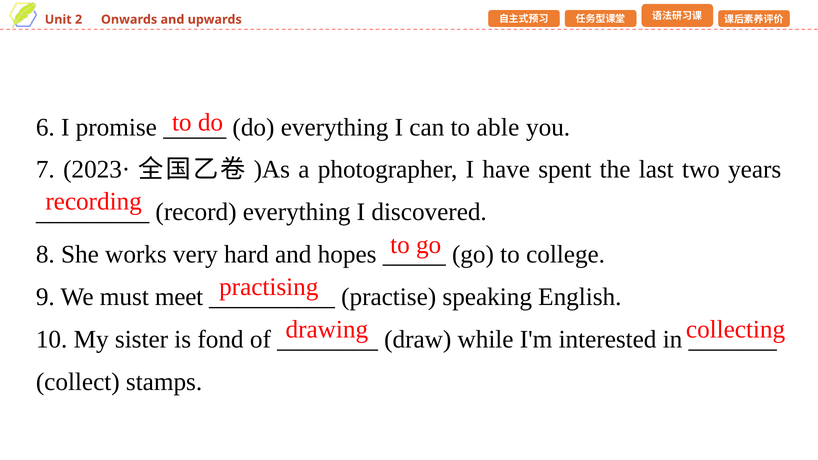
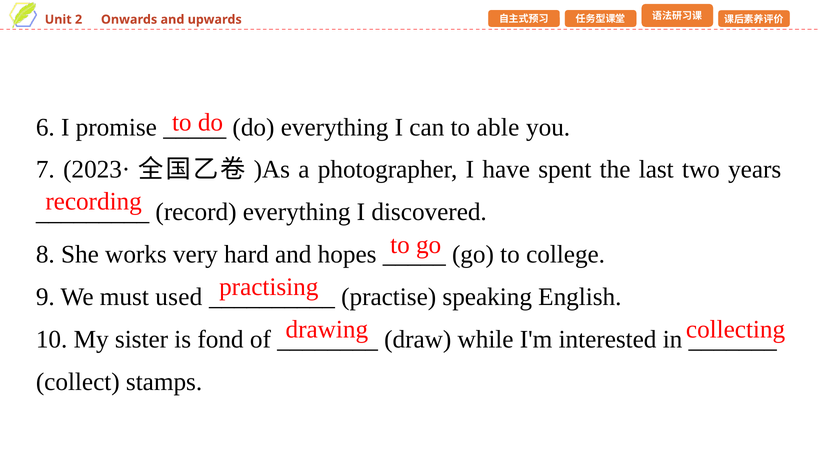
meet: meet -> used (179, 297)
